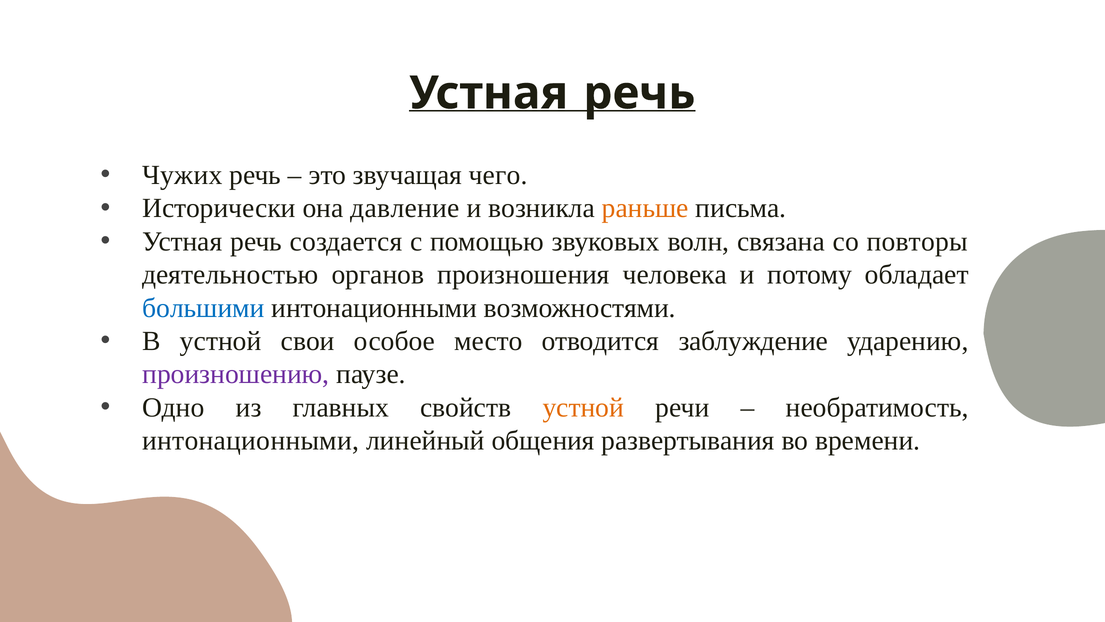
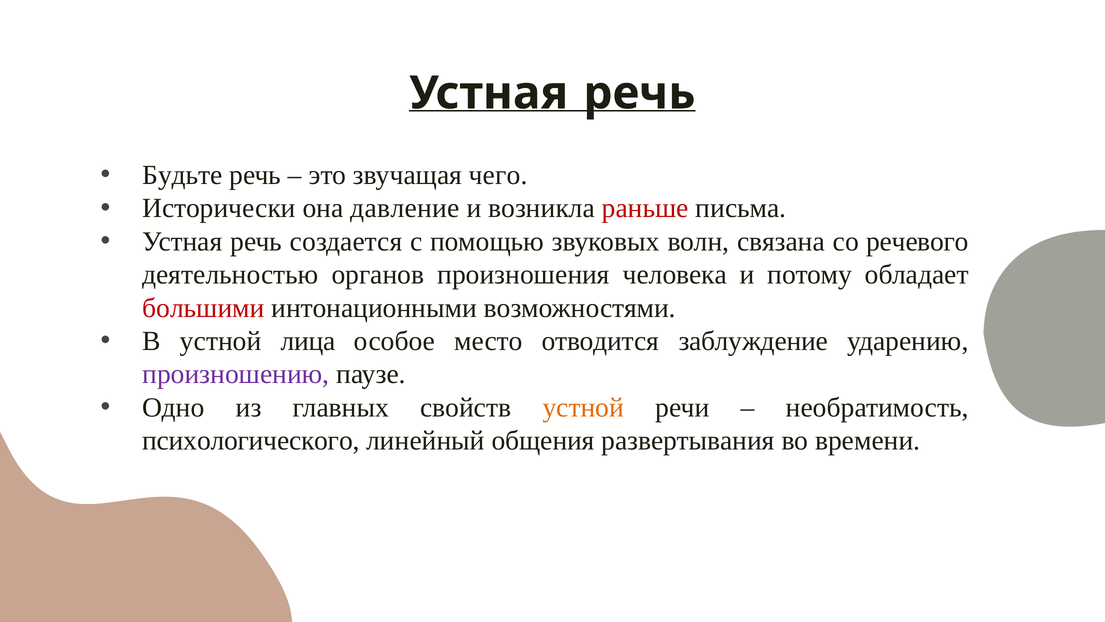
Чужих: Чужих -> Будьте (182, 175)
раньше colour: orange -> red (645, 208)
повторы: повторы -> речевого (918, 241)
большими colour: blue -> red (203, 308)
свои: свои -> лица (308, 341)
интонационными: интонационными -> психологического (251, 440)
